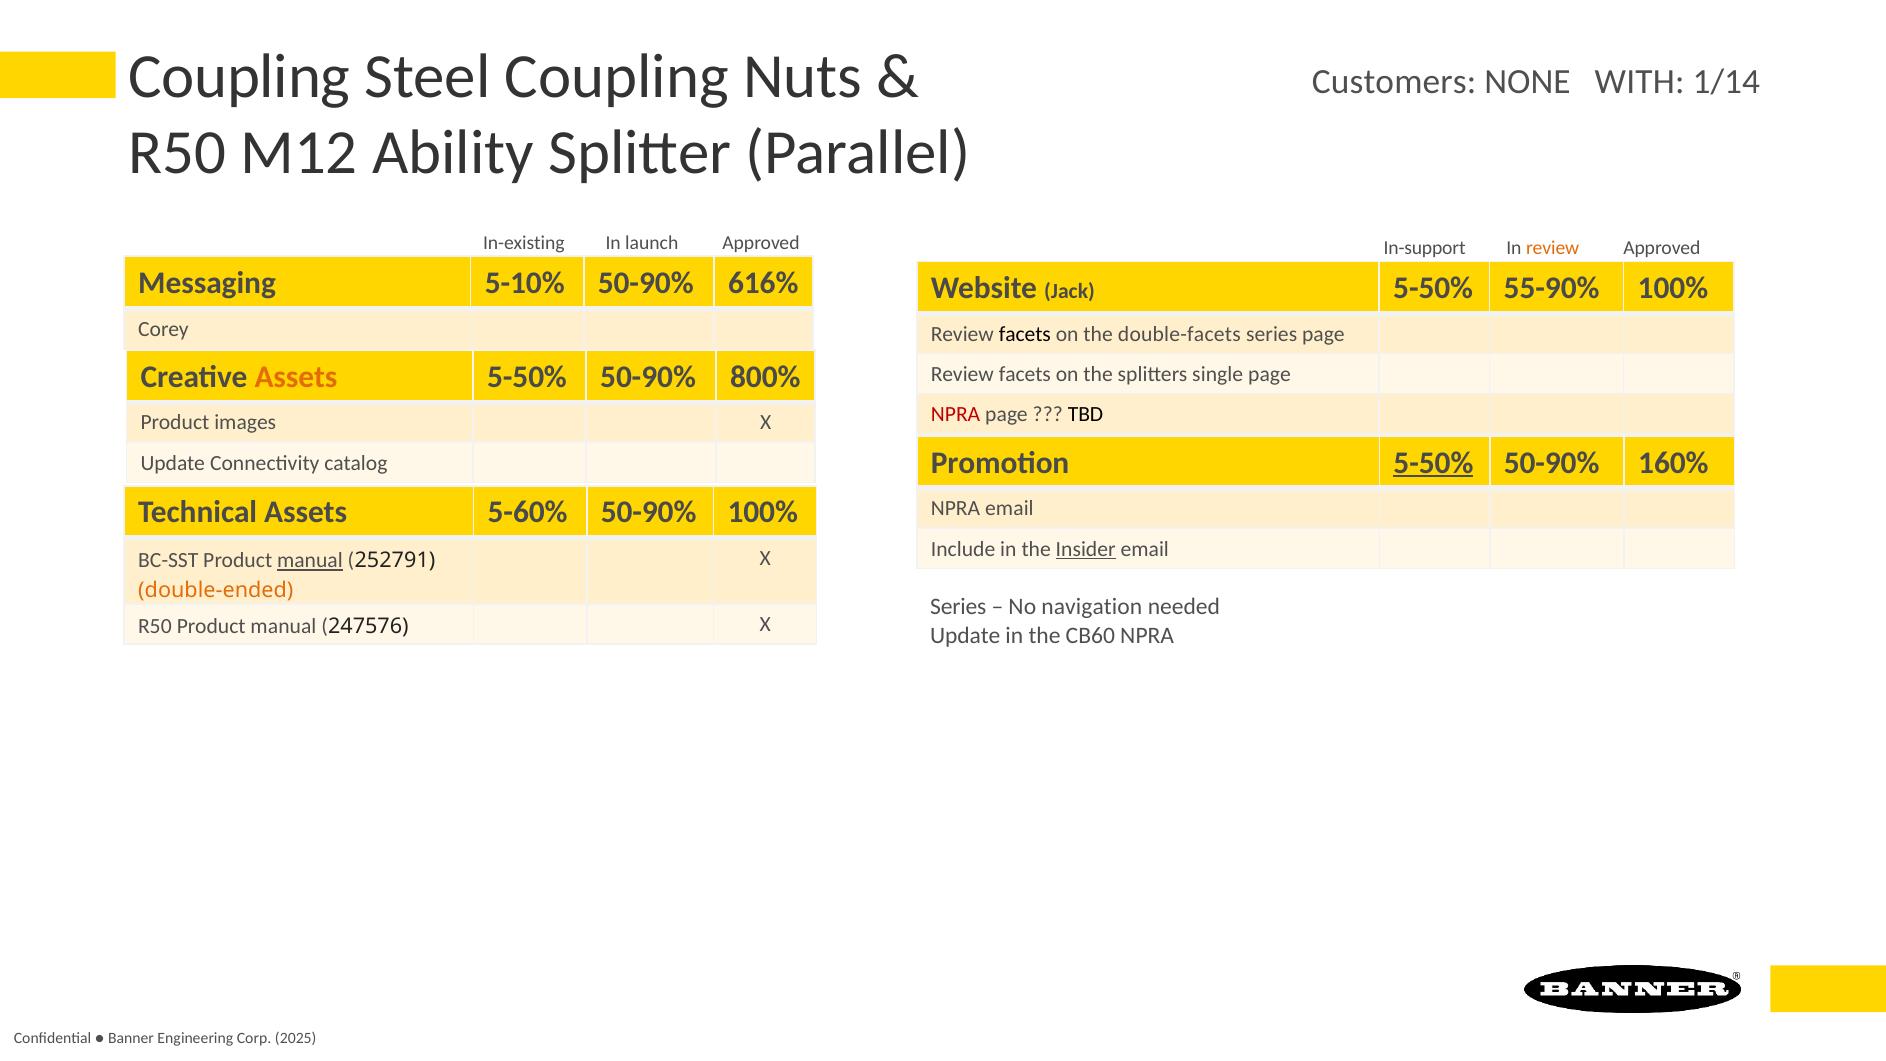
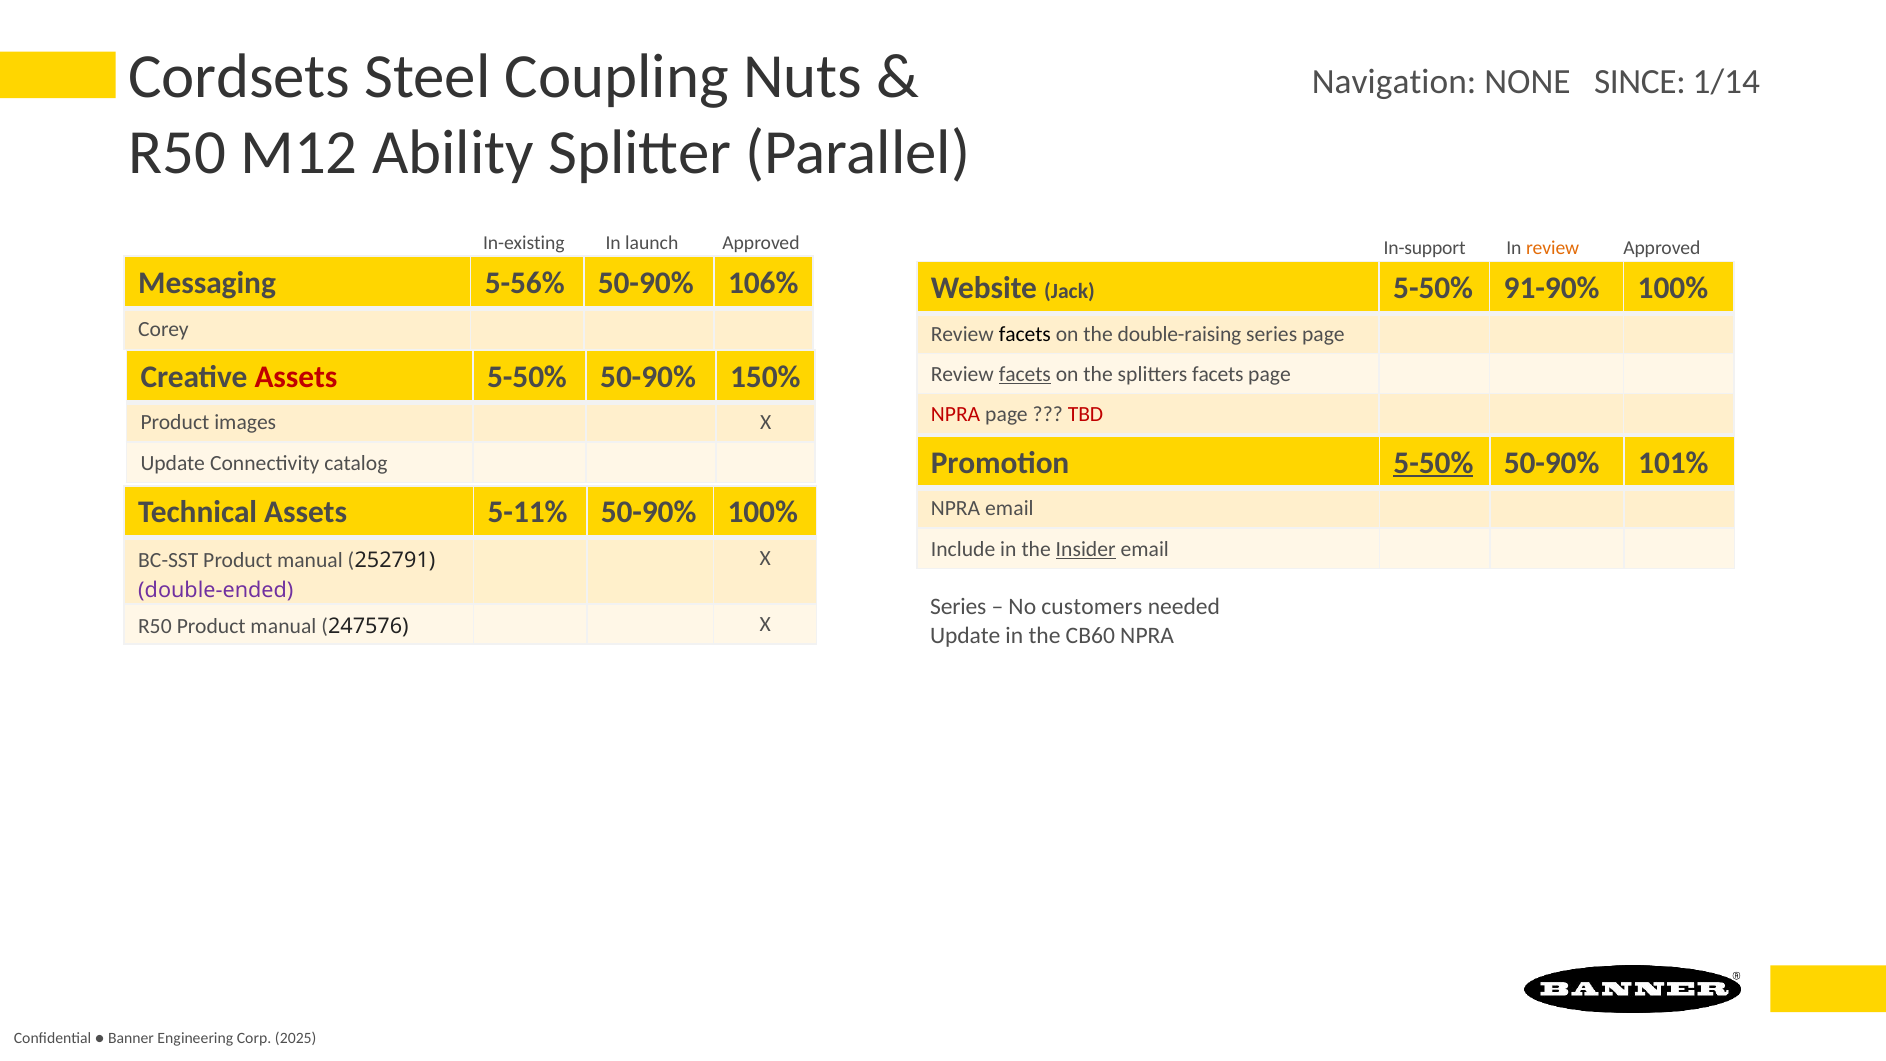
Coupling: Coupling -> Cordsets (239, 77)
Customers: Customers -> Navigation (1394, 82)
WITH: WITH -> SINCE (1640, 82)
5-10%: 5-10% -> 5-56% (525, 283)
616%: 616% -> 106% (763, 283)
55-90%: 55-90% -> 91-90% (1552, 288)
double-facets: double-facets -> double-raising (1180, 334)
Assets colour: orange -> red (296, 377)
800%: 800% -> 150% (765, 377)
facets underline: none -> present (1025, 374)
splitters single: single -> facets (1218, 374)
TBD colour: black -> red (1086, 414)
160%: 160% -> 101% (1673, 463)
5-60%: 5-60% -> 5-11% (528, 512)
manual underline: present -> none (310, 561)
double-ended colour: orange -> purple (216, 590)
navigation: navigation -> customers (1092, 607)
